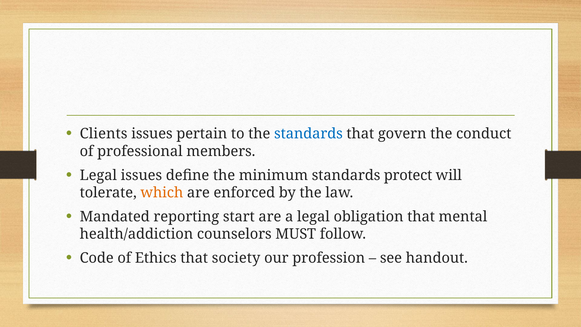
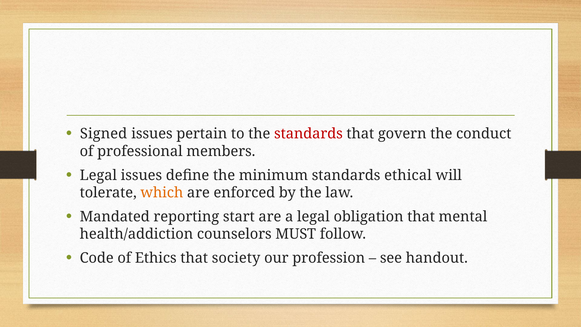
Clients: Clients -> Signed (104, 134)
standards colour: blue -> red (308, 134)
protect: protect -> ethical (408, 175)
